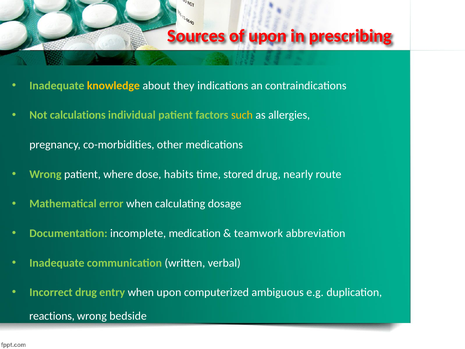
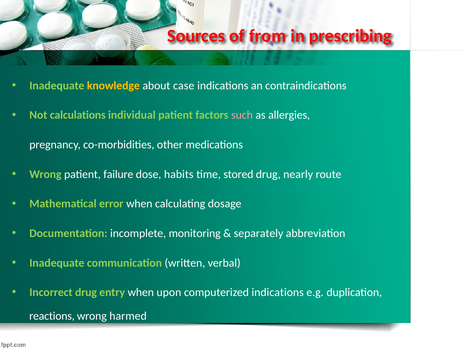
of upon: upon -> from (268, 36)
they: they -> case (184, 86)
such colour: yellow -> pink (242, 115)
where: where -> failure (118, 174)
medication: medication -> monitoring (195, 233)
teamwork: teamwork -> separately (259, 233)
computerized ambiguous: ambiguous -> indications (278, 292)
bedside: bedside -> harmed (128, 316)
